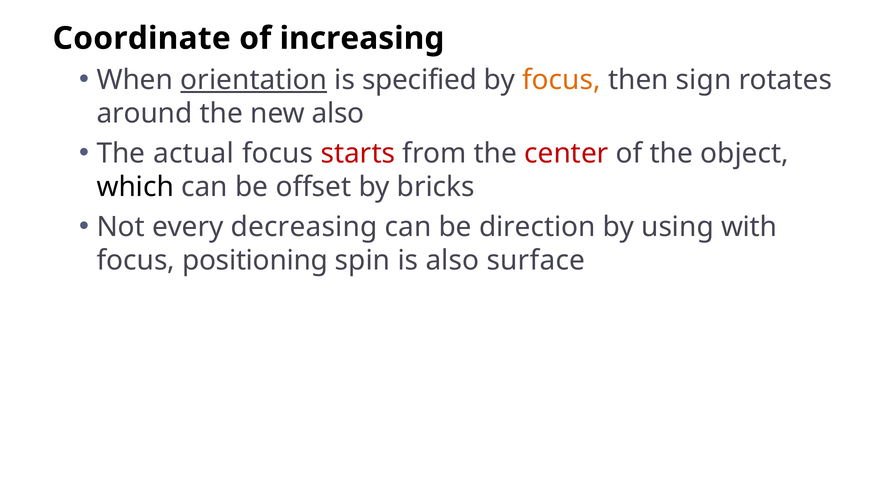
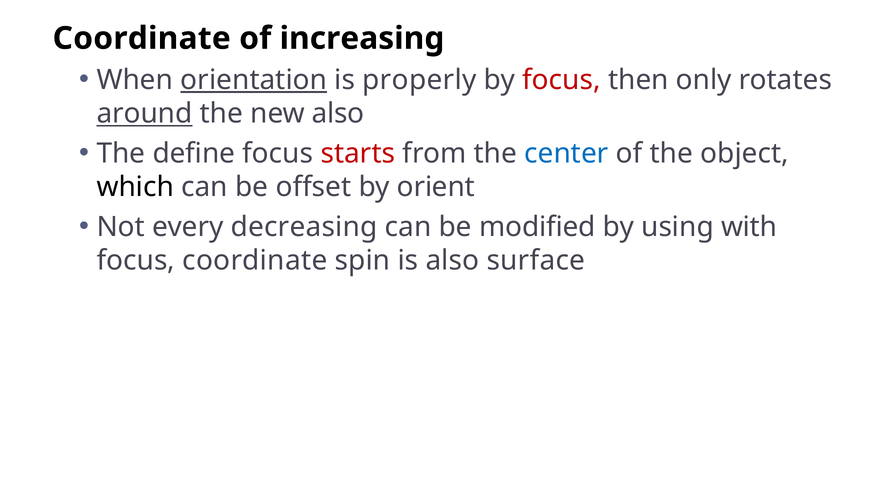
specified: specified -> properly (419, 80)
focus colour: orange -> red (562, 80)
sign: sign -> only (704, 80)
around underline: none -> present (144, 114)
actual: actual -> define (194, 154)
center colour: red -> blue (566, 154)
bricks: bricks -> orient (436, 187)
direction: direction -> modified (537, 227)
focus positioning: positioning -> coordinate (255, 261)
